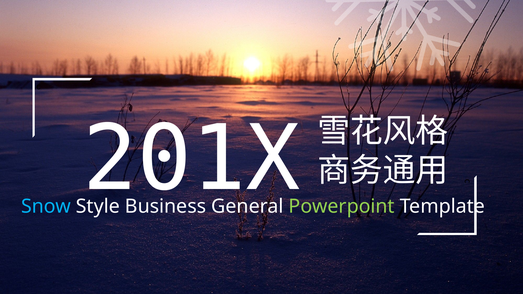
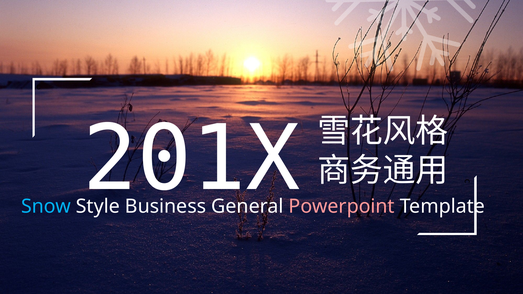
Powerpoint colour: light green -> pink (342, 207)
